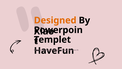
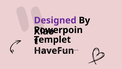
Designed colour: orange -> purple (55, 20)
